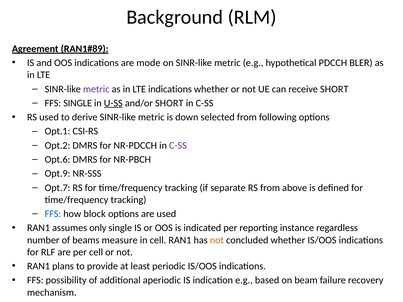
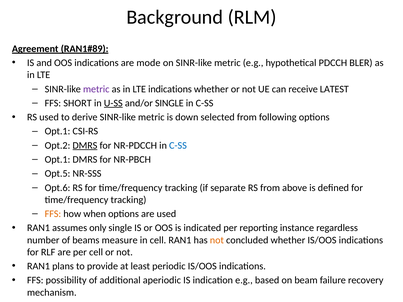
receive SHORT: SHORT -> LATEST (334, 89)
FFS SINGLE: SINGLE -> SHORT (78, 103)
and/or SHORT: SHORT -> SINGLE (169, 103)
DMRS underline: none -> present (85, 146)
C-SS colour: purple -> blue (178, 146)
Opt.6: Opt.6 -> Opt.1 (57, 160)
Opt.9: Opt.9 -> Opt.5 (57, 174)
Opt.7: Opt.7 -> Opt.6 (57, 188)
FFS colour: blue -> orange (53, 214)
block: block -> when (95, 214)
